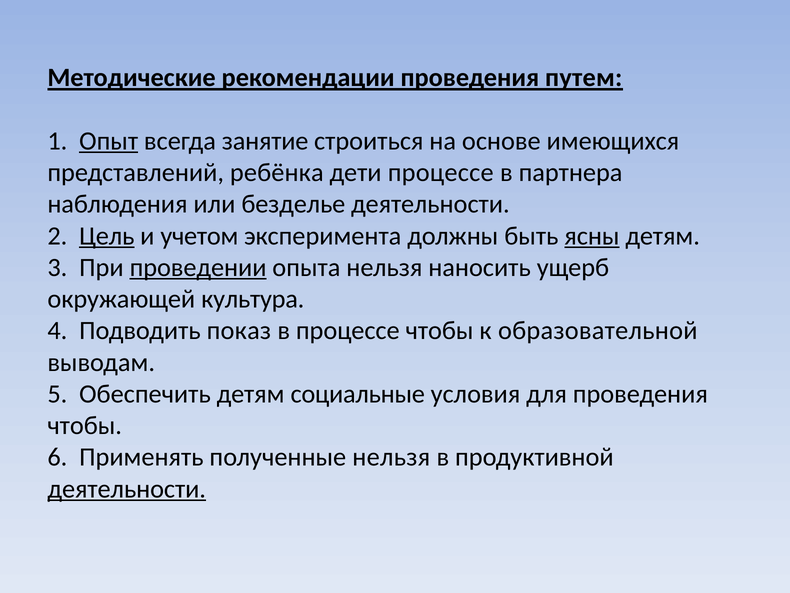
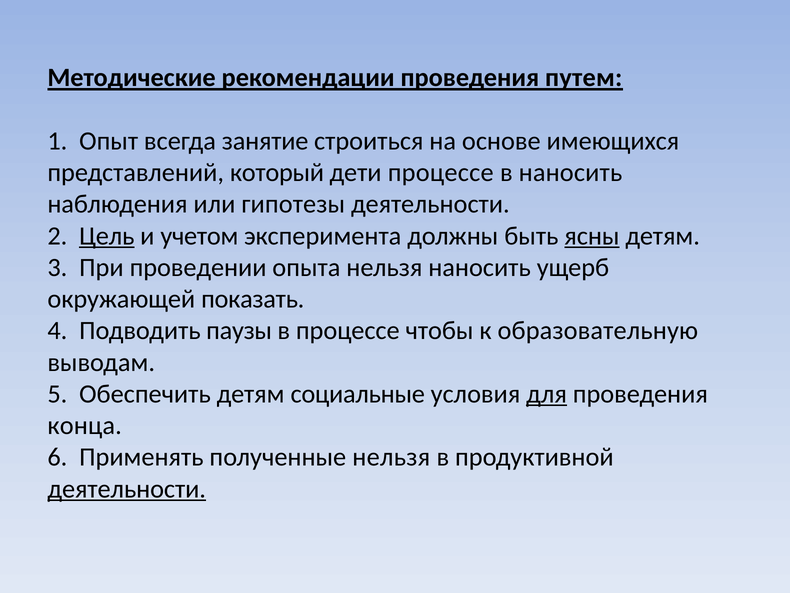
Опыт underline: present -> none (109, 141)
ребёнка: ребёнка -> который (277, 172)
в партнера: партнера -> наносить (570, 172)
безделье: безделье -> гипотезы (293, 204)
проведении underline: present -> none (198, 267)
культура: культура -> показать (253, 299)
показ: показ -> паузы (239, 330)
образовательной: образовательной -> образовательную (598, 330)
для underline: none -> present (547, 394)
чтобы: чтобы -> конца (85, 425)
